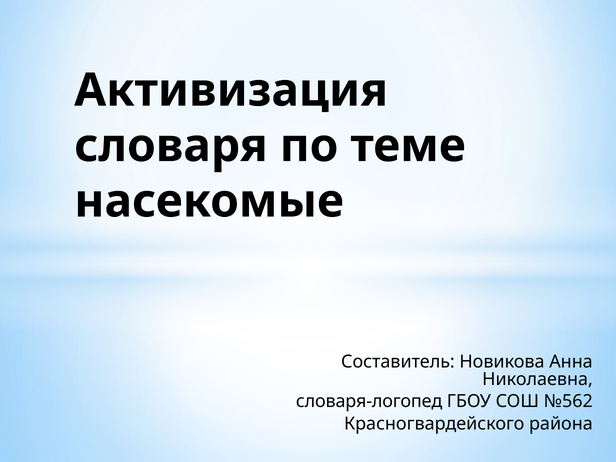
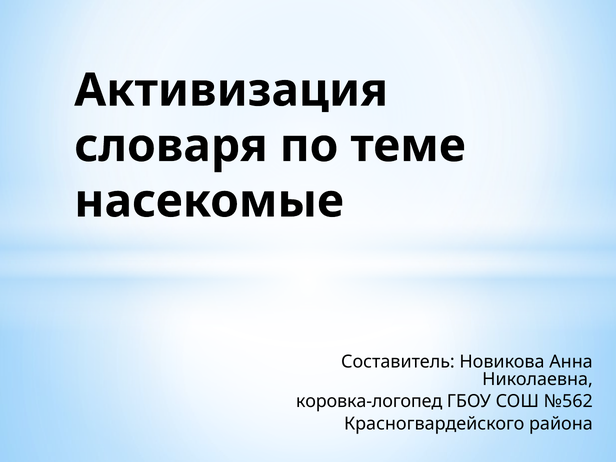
словаря-логопед: словаря-логопед -> коровка-логопед (369, 401)
